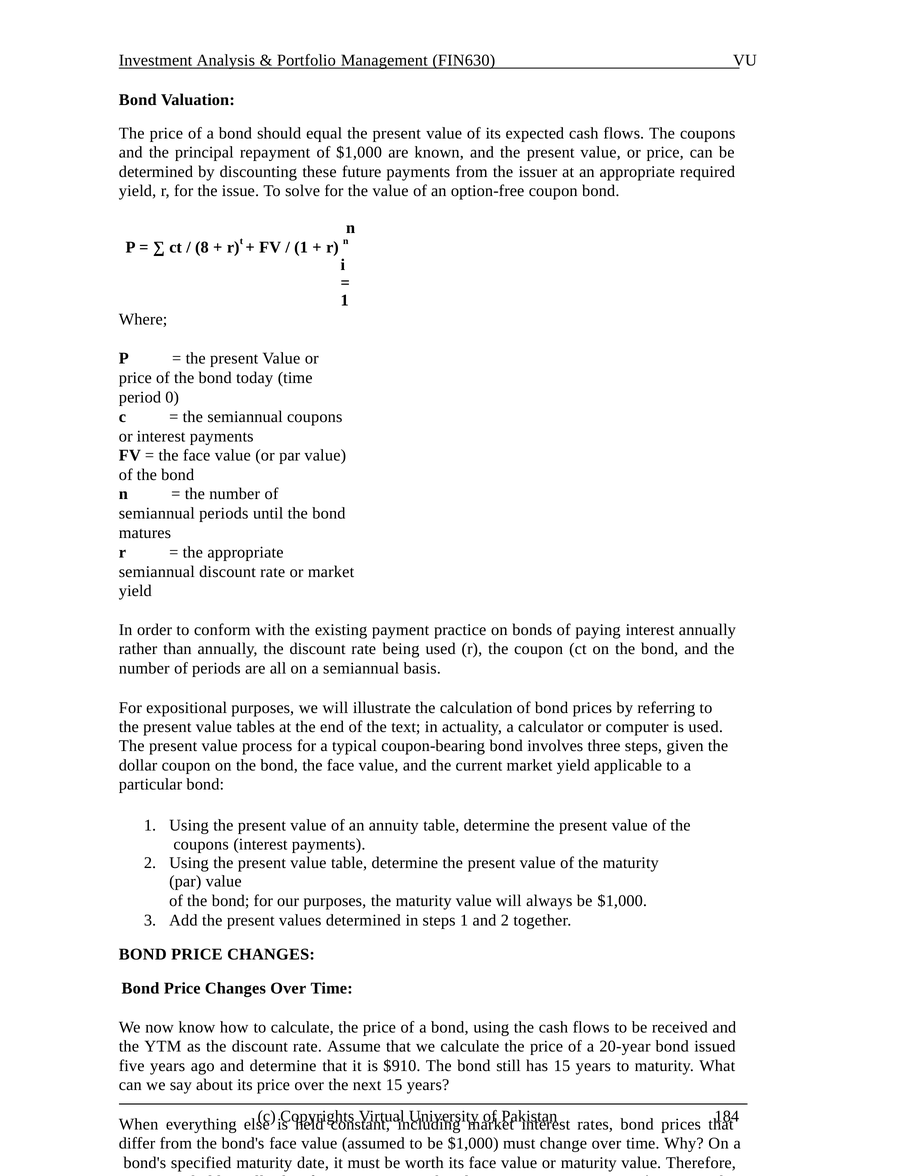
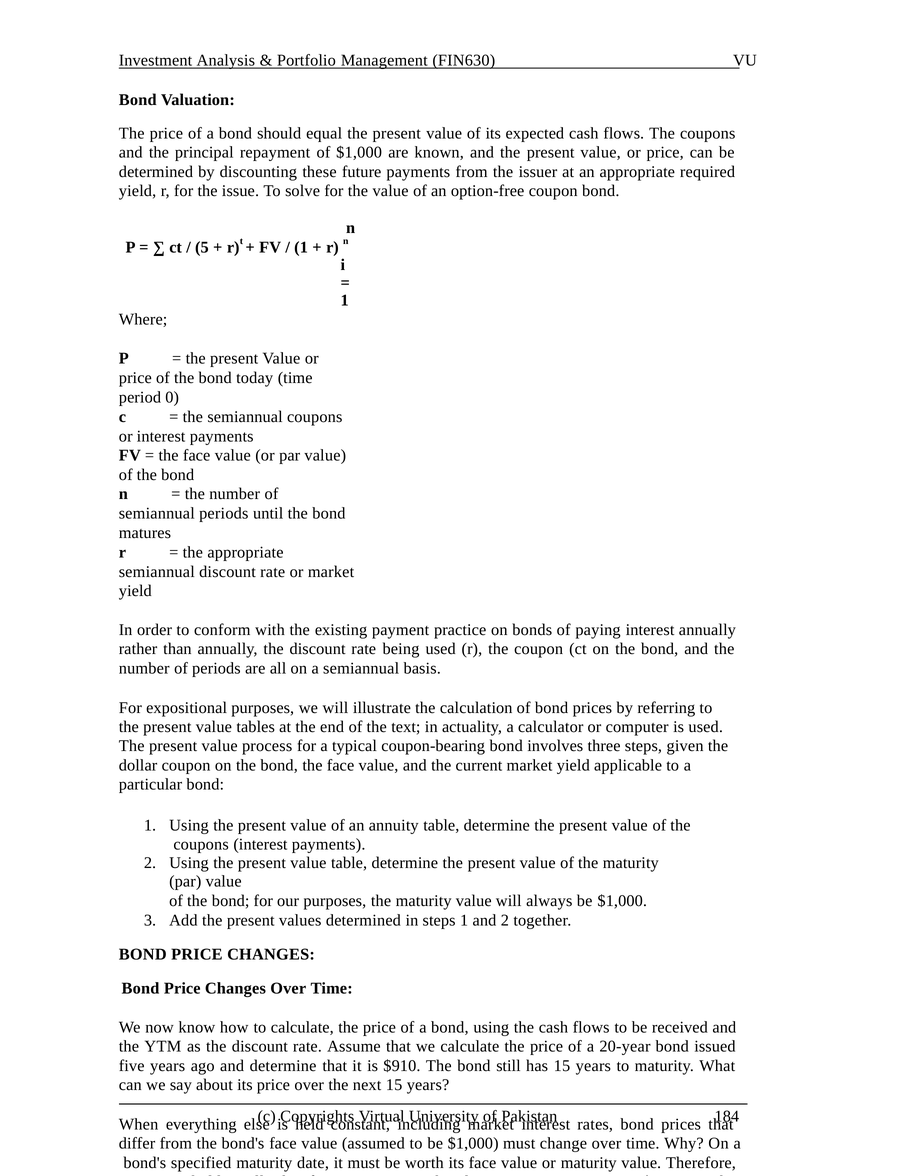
8: 8 -> 5 (202, 247)
